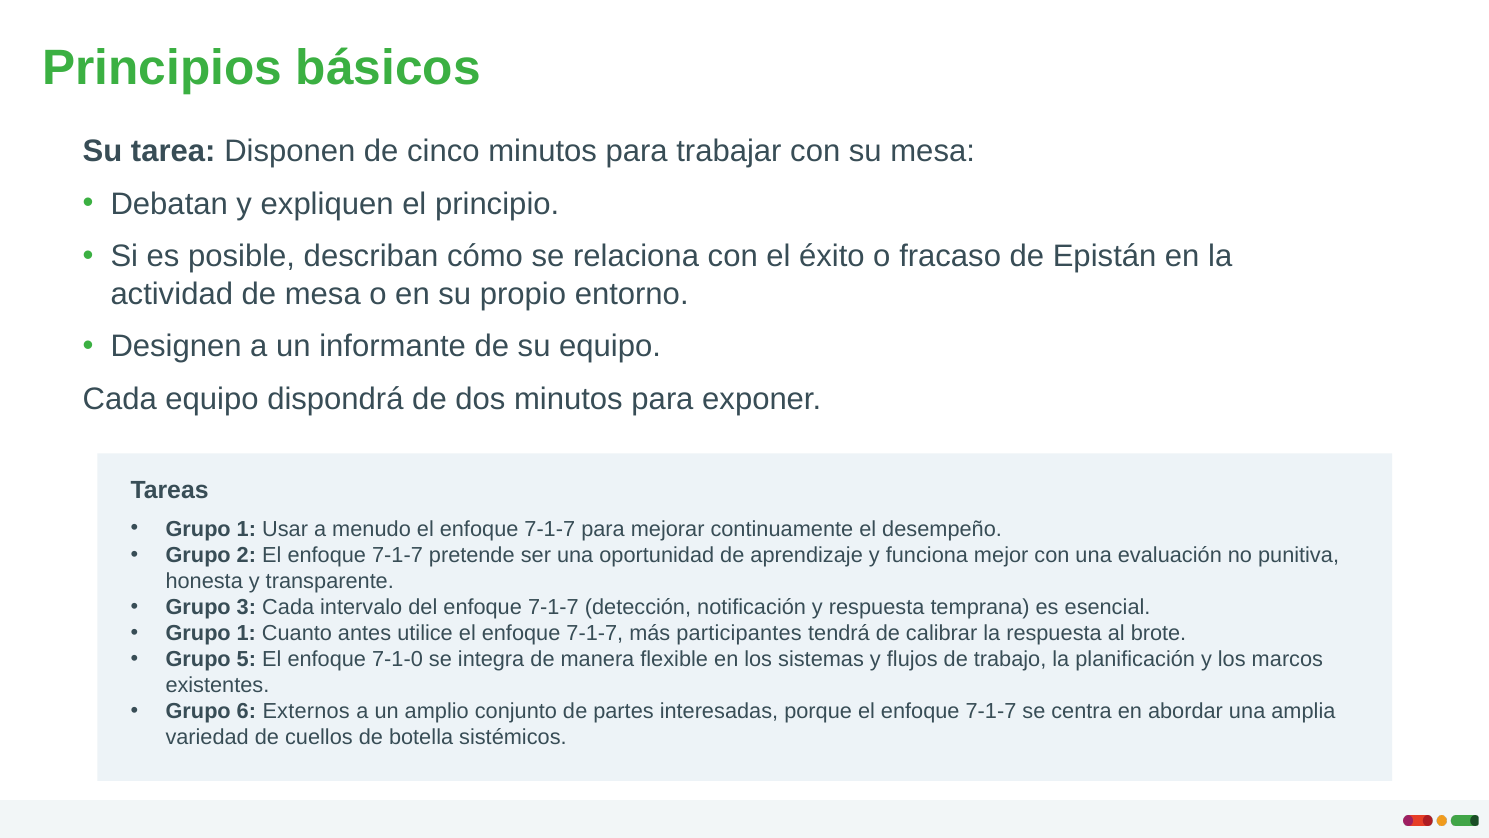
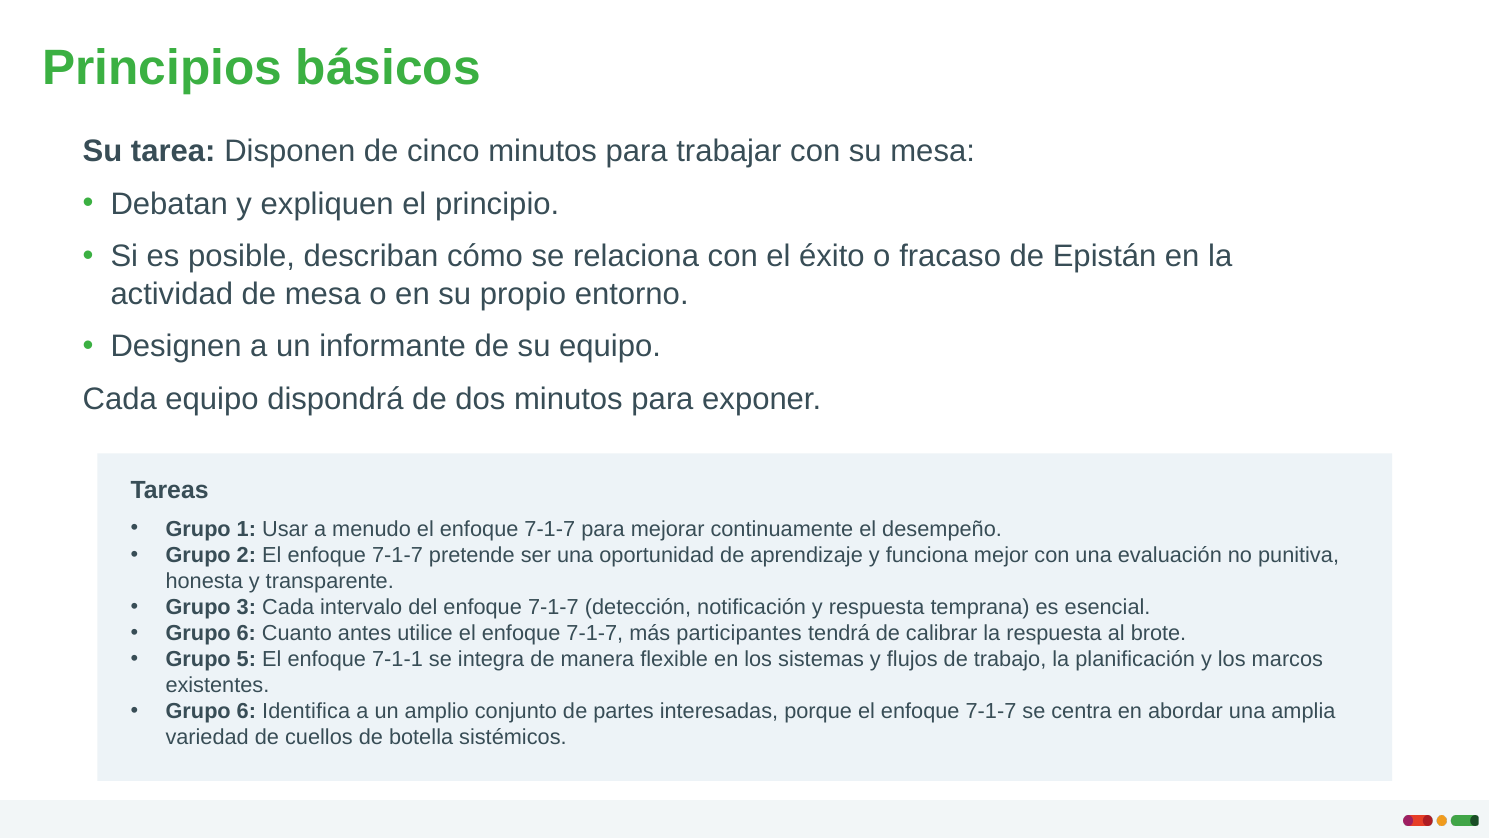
1: 1 -> 6 (246, 633)
7-1-0: 7-1-0 -> 7-1-1 (397, 659)
Externos: Externos -> Identifica (306, 711)
